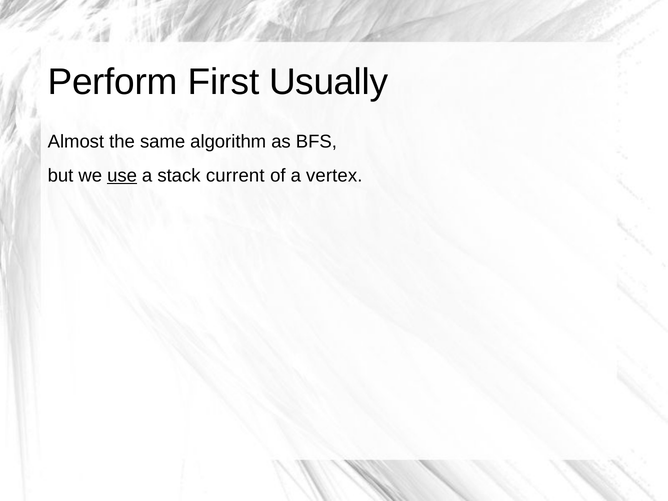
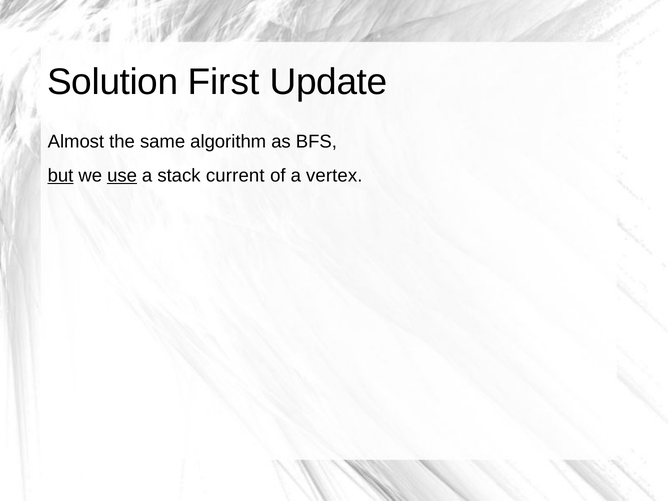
Perform: Perform -> Solution (113, 82)
Usually: Usually -> Update (329, 82)
but underline: none -> present (61, 176)
